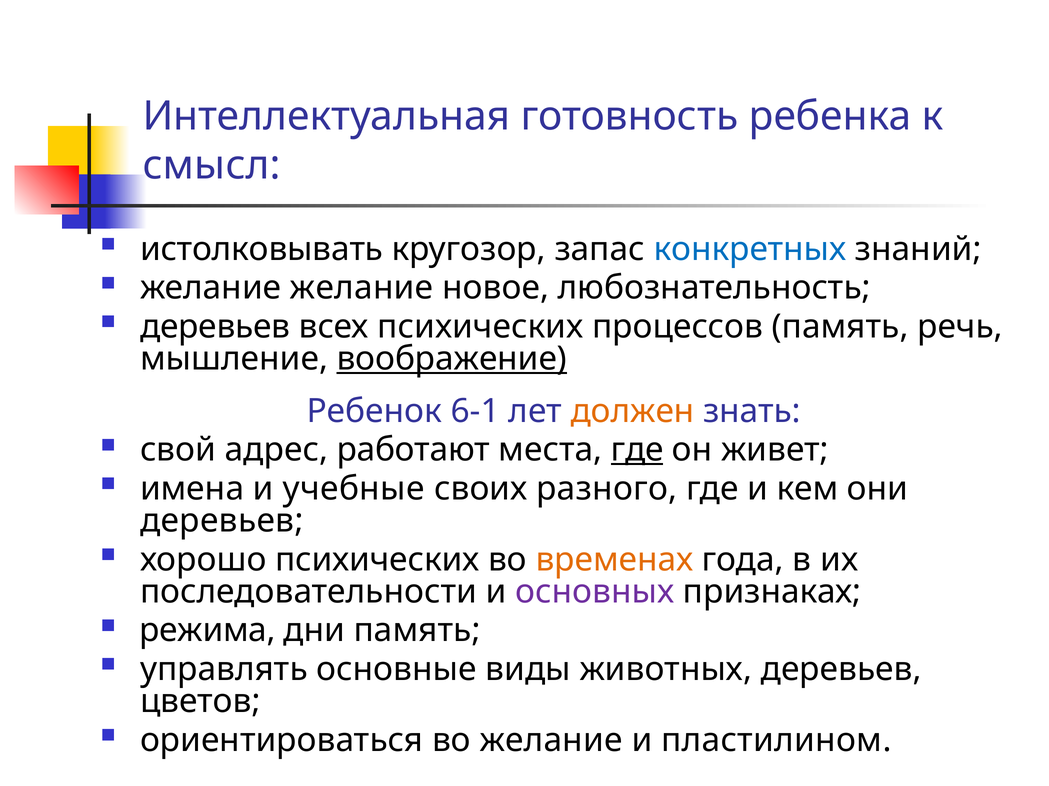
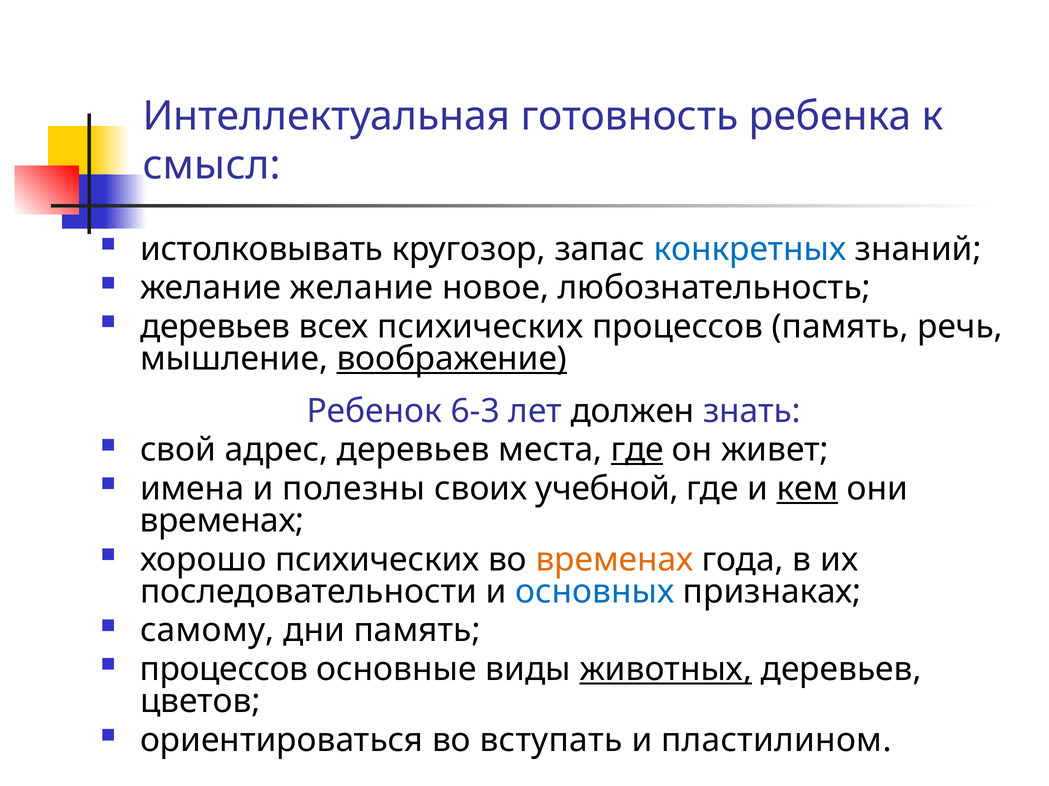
6-1: 6-1 -> 6-3 (475, 411)
должен colour: orange -> black (633, 411)
адрес работают: работают -> деревьев (413, 450)
учебные: учебные -> полезны (354, 489)
разного: разного -> учебной (607, 489)
кем underline: none -> present (807, 489)
деревьев: деревьев -> временах (222, 521)
основных colour: purple -> blue (595, 592)
режима: режима -> самому (207, 631)
управлять: управлять -> процессов (224, 670)
животных underline: none -> present (666, 670)
во желание: желание -> вступать (551, 741)
